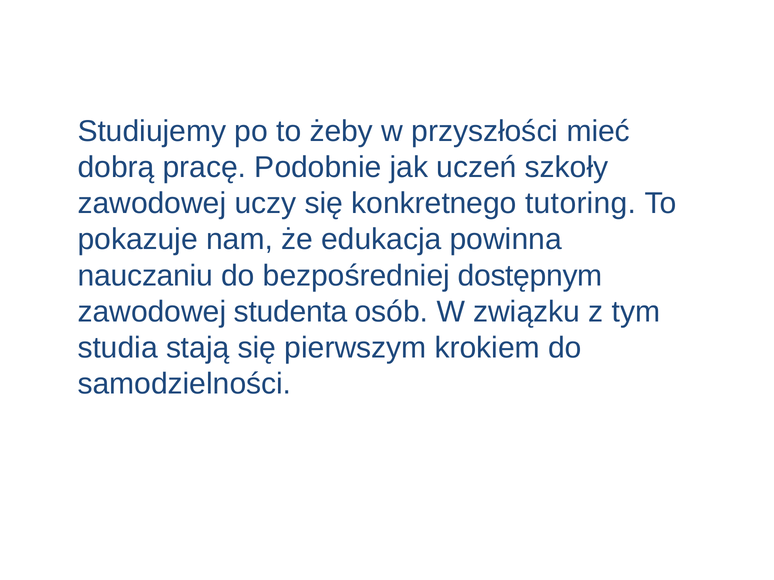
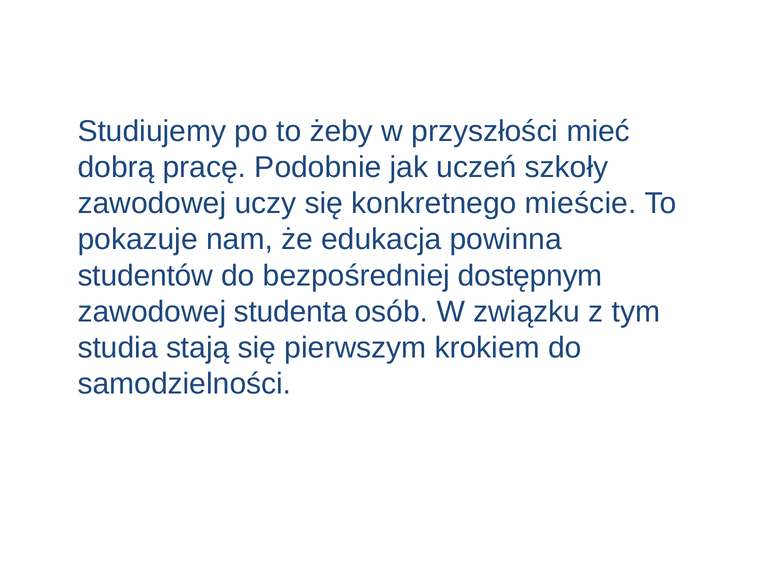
tutoring: tutoring -> mieście (581, 204)
nauczaniu: nauczaniu -> studentów (145, 276)
